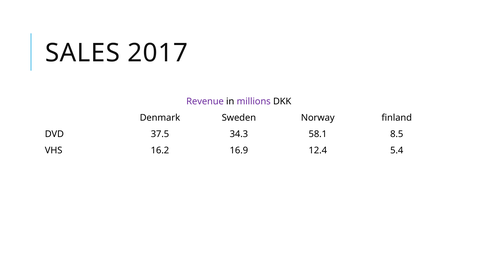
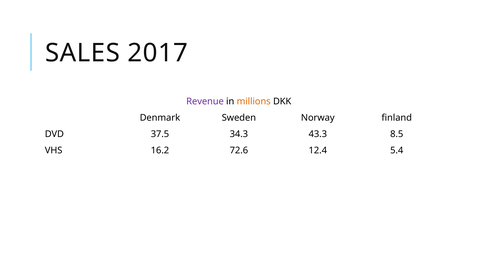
millions colour: purple -> orange (254, 102)
58.1: 58.1 -> 43.3 (318, 134)
16.9: 16.9 -> 72.6 (239, 151)
